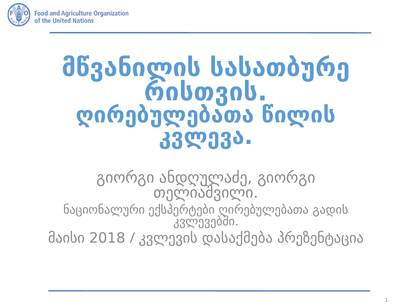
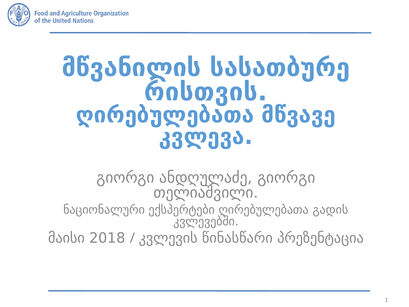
წილის: წილის -> მწვავე (299, 115)
დასაქმება: დასაქმება -> წინასწარი (237, 238)
